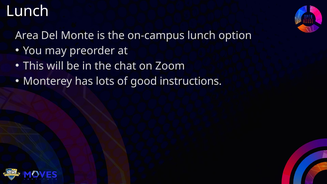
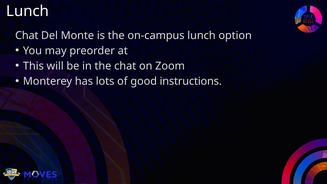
Area: Area -> Chat (27, 35)
